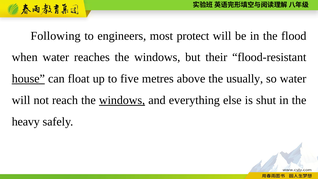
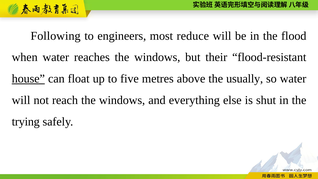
protect: protect -> reduce (193, 36)
windows underline: present -> none (122, 100)
heavy: heavy -> trying (26, 122)
